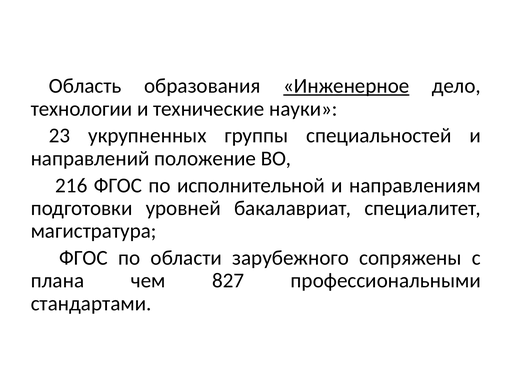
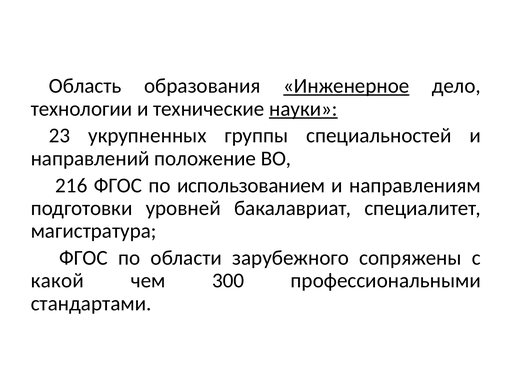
науки underline: none -> present (303, 109)
исполнительной: исполнительной -> использованием (251, 185)
плана: плана -> какой (57, 281)
827: 827 -> 300 (228, 281)
